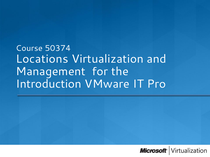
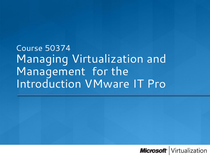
Locations: Locations -> Managing (42, 59)
